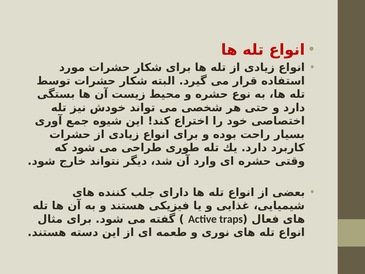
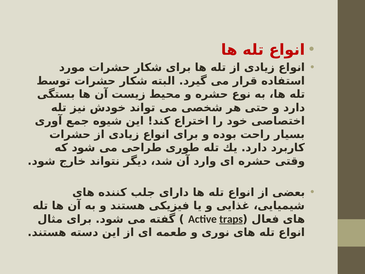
traps underline: none -> present (231, 219)
